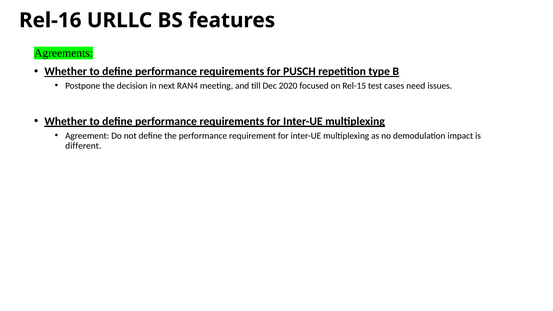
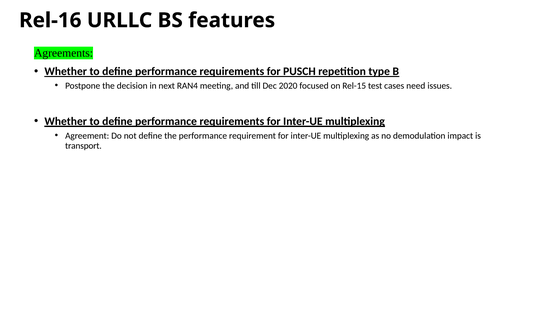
different: different -> transport (83, 146)
